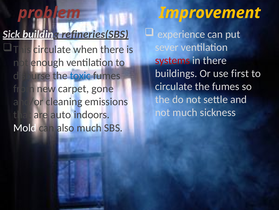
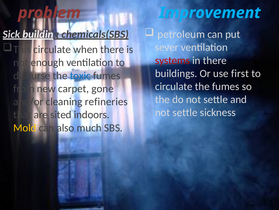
Improvement colour: yellow -> light blue (210, 13)
experience: experience -> petroleum (181, 34)
refineries(SBS: refineries(SBS -> chemicals(SBS (95, 34)
emissions: emissions -> refineries (106, 101)
much: much -> settle (185, 112)
auto: auto -> sited (61, 114)
Mold colour: white -> yellow (25, 127)
